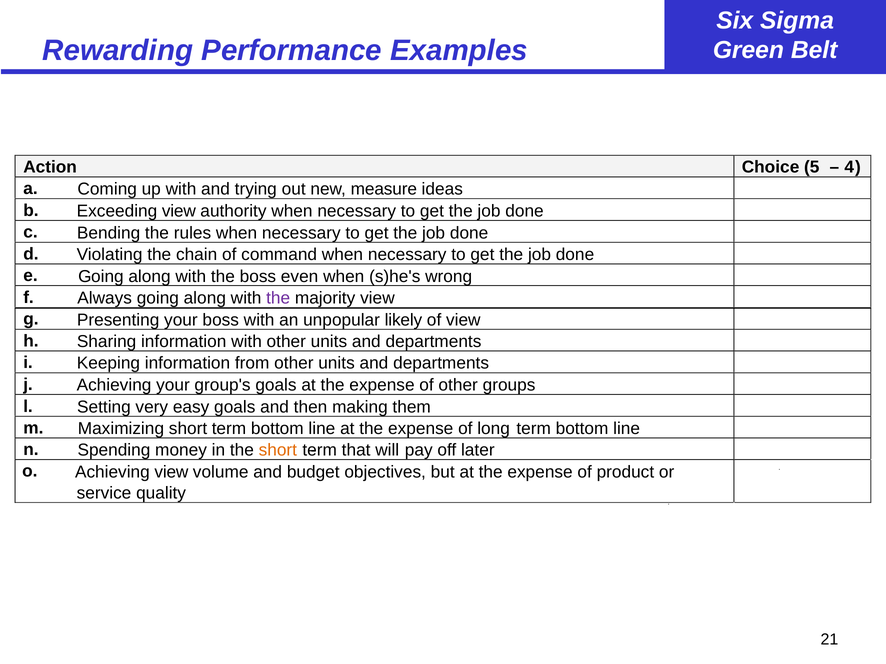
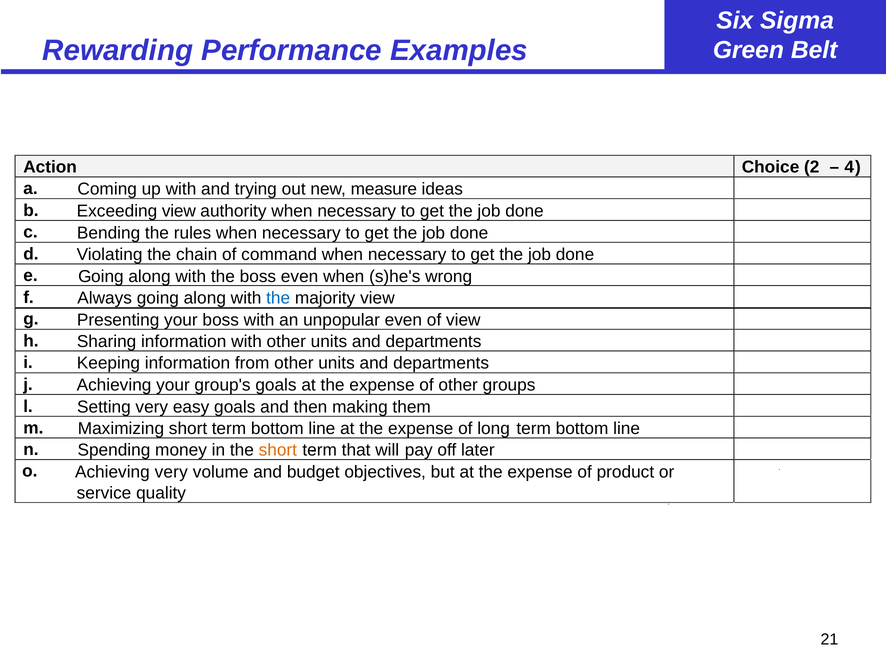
5: 5 -> 2 (812, 167)
the colour: purple -> blue (278, 298)
unpopular likely: likely -> even (403, 320)
Achieving view: view -> very (171, 472)
